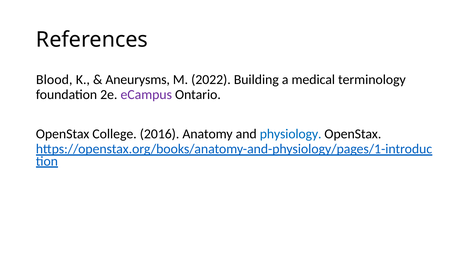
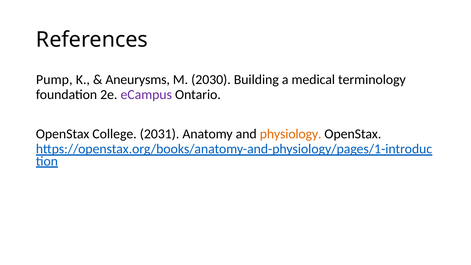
Blood: Blood -> Pump (54, 80)
2022: 2022 -> 2030 (211, 80)
2016: 2016 -> 2031 (160, 134)
physiology colour: blue -> orange (291, 134)
